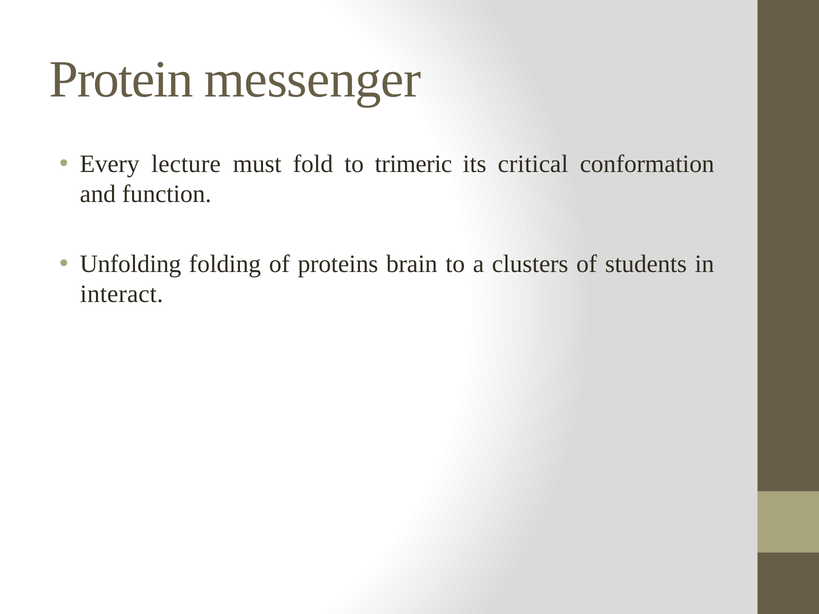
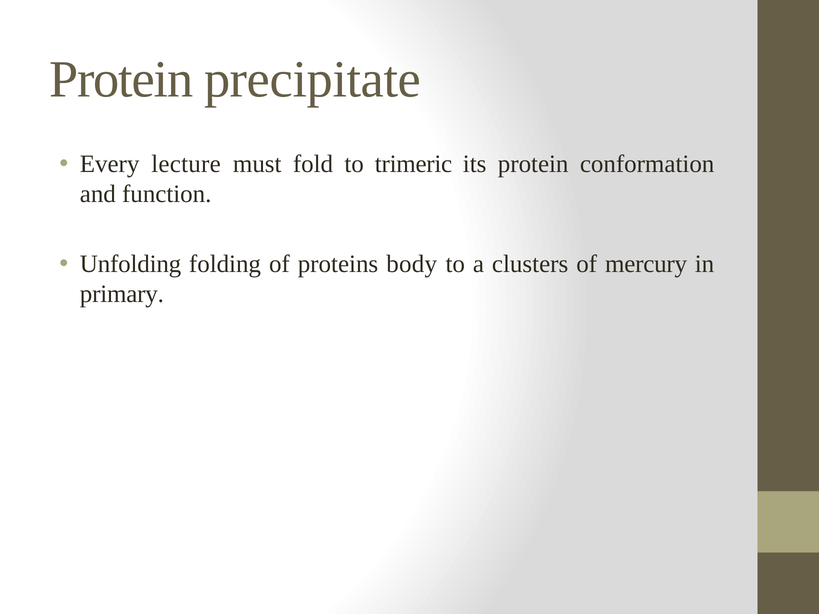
messenger: messenger -> precipitate (313, 79)
its critical: critical -> protein (533, 164)
brain: brain -> body (412, 264)
students: students -> mercury (646, 264)
interact: interact -> primary (122, 294)
